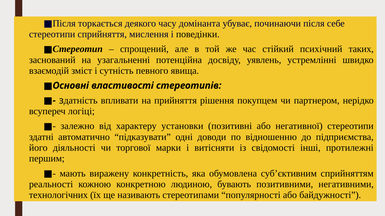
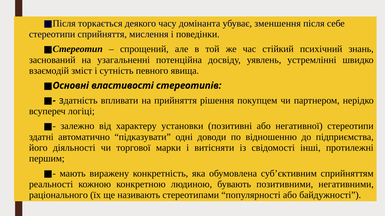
починаючи: починаючи -> зменшення (278, 23)
таких: таких -> знань (361, 49)
технологічних: технологічних -> раціонального (58, 196)
